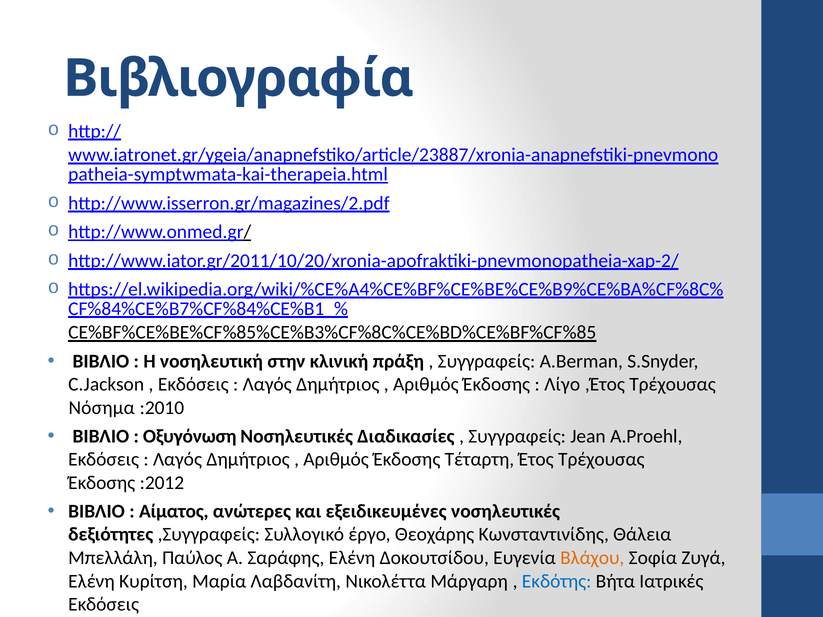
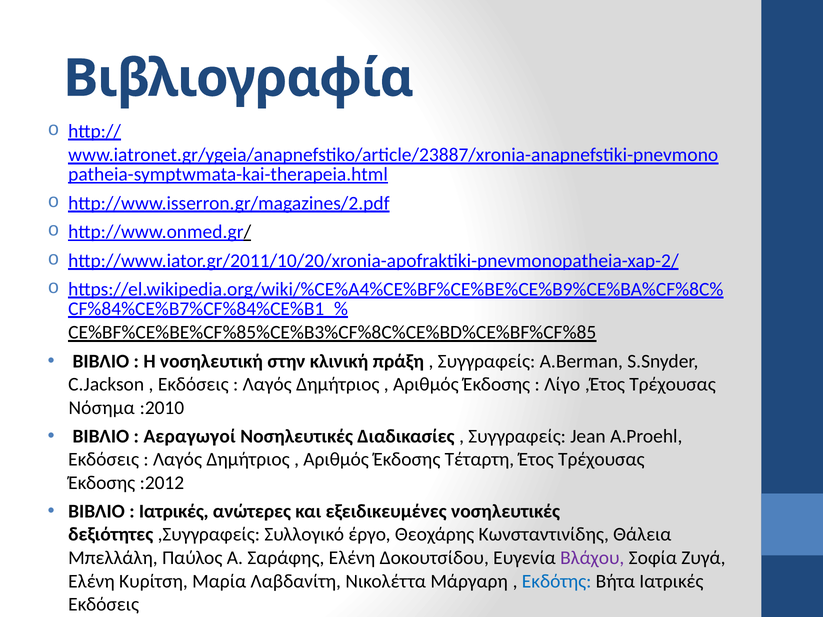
Οξυγόνωση: Οξυγόνωση -> Αεραγωγοί (190, 436)
Αίματος: Αίματος -> Ιατρικές (174, 511)
Βλάχου colour: orange -> purple (592, 558)
